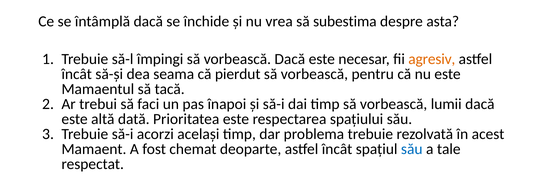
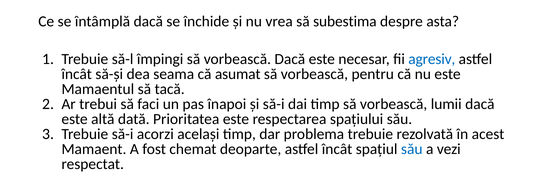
agresiv colour: orange -> blue (432, 59)
pierdut: pierdut -> asumat (238, 74)
tale: tale -> vezi (449, 149)
